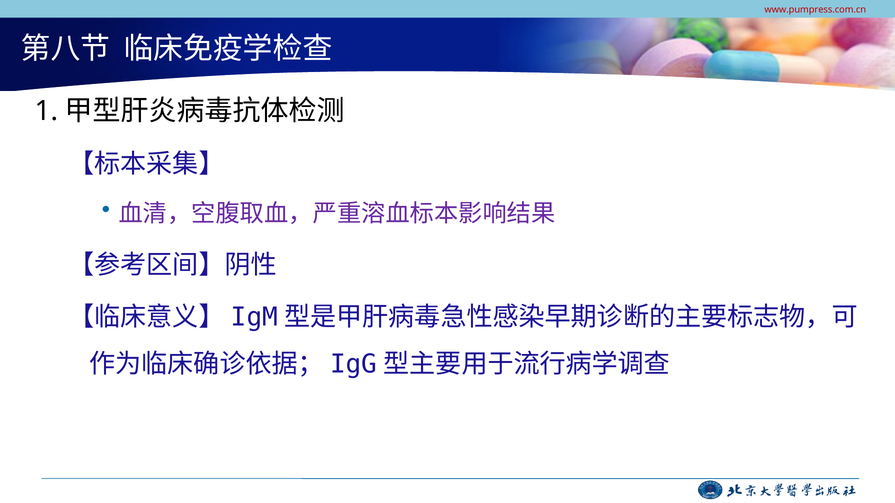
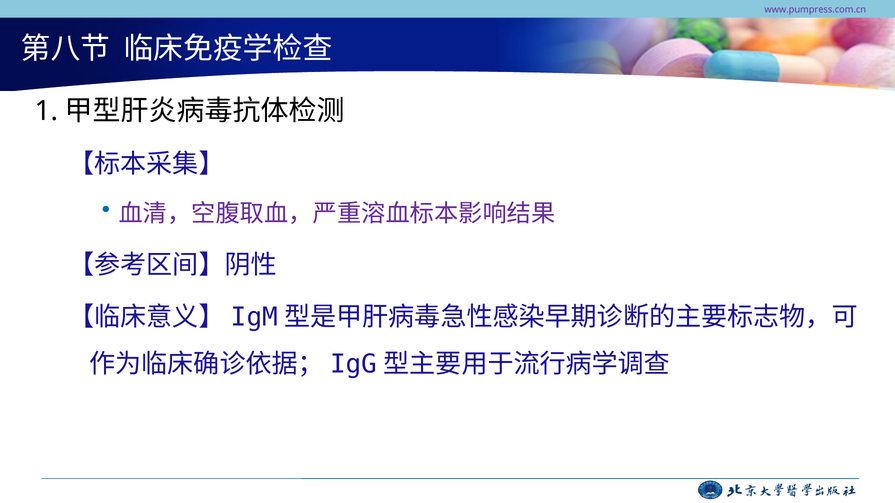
www.pumpress.com.cn colour: red -> purple (815, 10)
